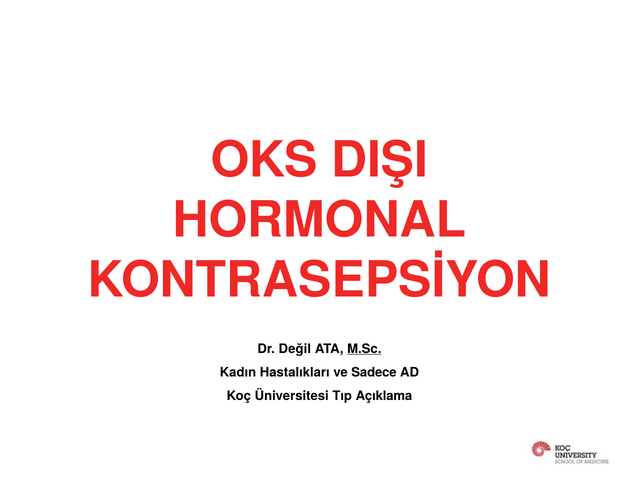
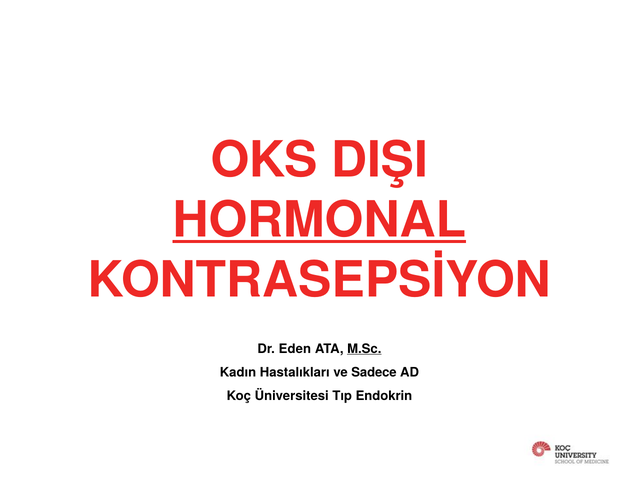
HORMONAL underline: none -> present (319, 220)
Değil: Değil -> Eden (295, 349)
Açıklama: Açıklama -> Endokrin (384, 396)
